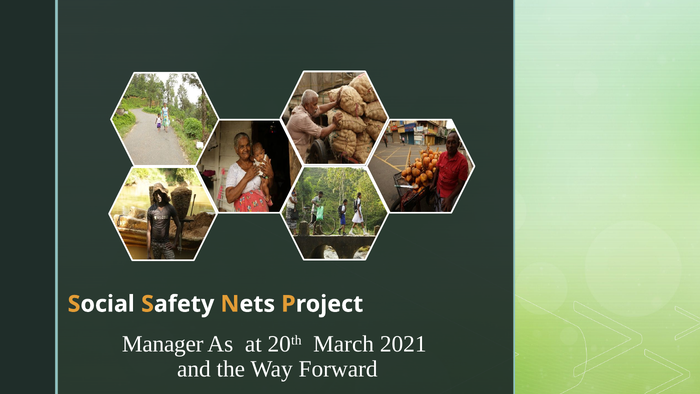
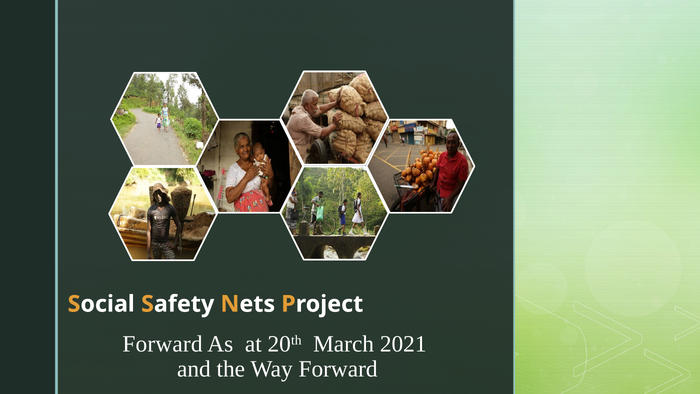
Manager: Manager -> Forward (162, 344)
